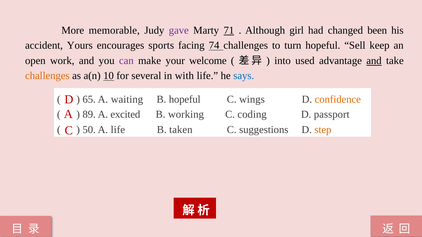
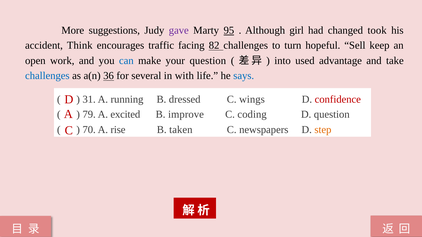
memorable: memorable -> suggestions (114, 30)
71: 71 -> 95 (229, 30)
been: been -> took (377, 30)
Yours: Yours -> Think (80, 46)
sports: sports -> traffic (161, 46)
74: 74 -> 82 (214, 46)
can colour: purple -> blue (126, 61)
your welcome: welcome -> question (208, 61)
and underline: present -> none (374, 61)
challenges colour: orange -> blue (47, 76)
10: 10 -> 36 (109, 76)
65: 65 -> 31 (89, 99)
waiting: waiting -> running (127, 99)
B hopeful: hopeful -> dressed (185, 99)
confidence colour: orange -> red (338, 99)
89: 89 -> 79 (89, 115)
working: working -> improve (186, 115)
D passport: passport -> question (332, 115)
50: 50 -> 70 (89, 130)
A life: life -> rise (118, 130)
suggestions: suggestions -> newspapers (264, 130)
